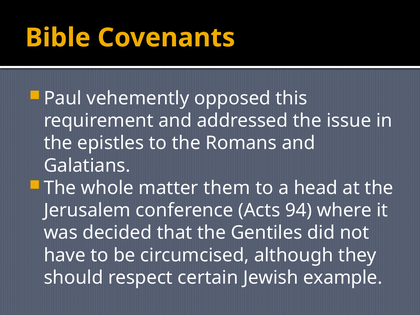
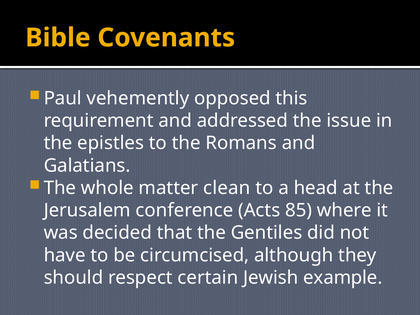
them: them -> clean (227, 188)
94: 94 -> 85 (299, 210)
